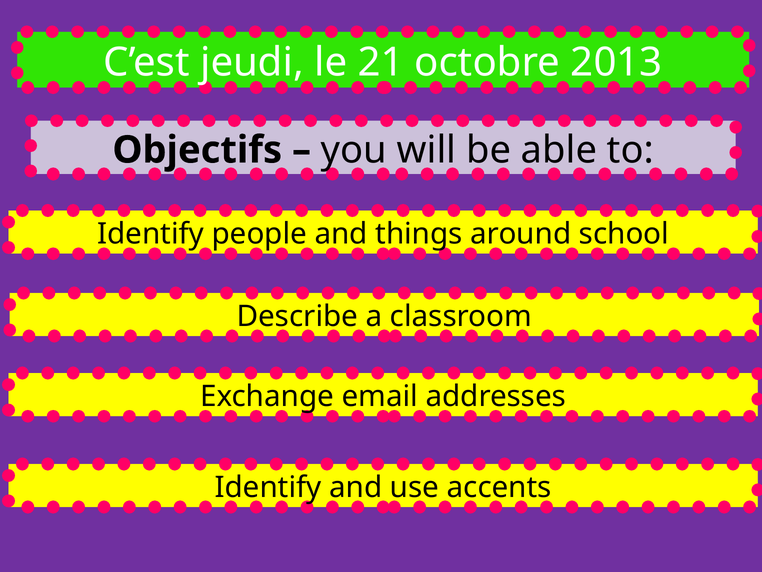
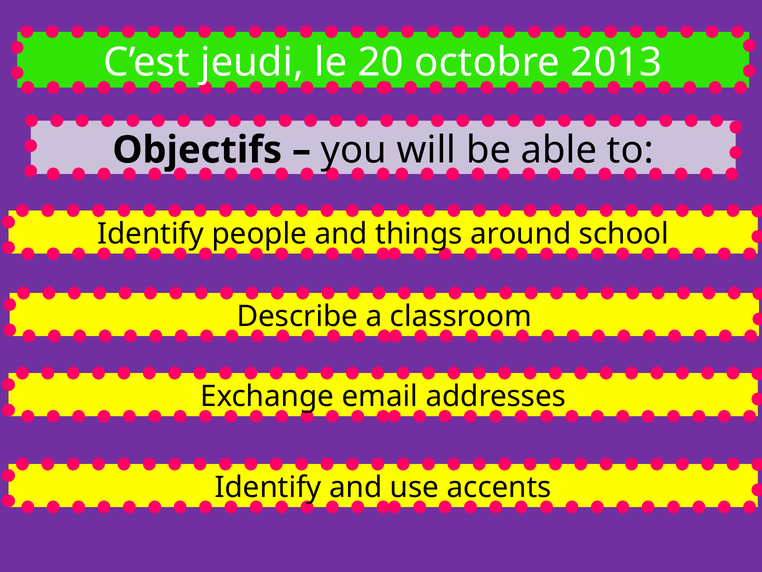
21: 21 -> 20 (381, 62)
